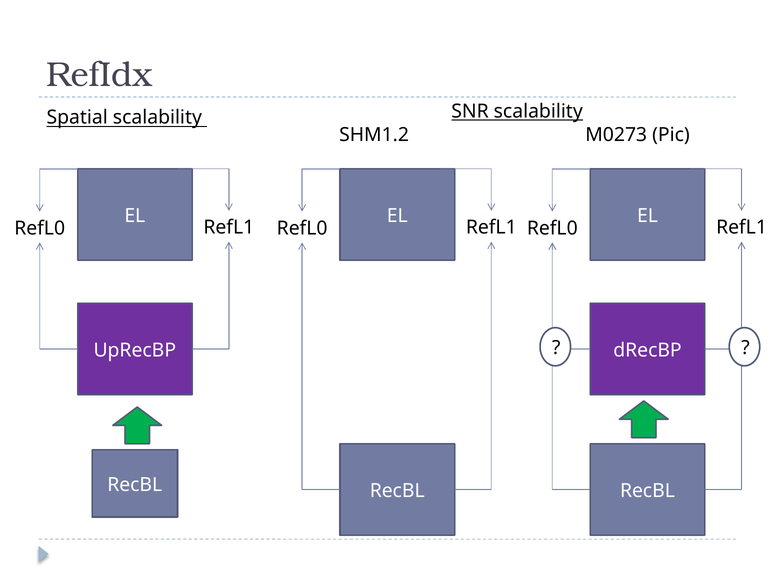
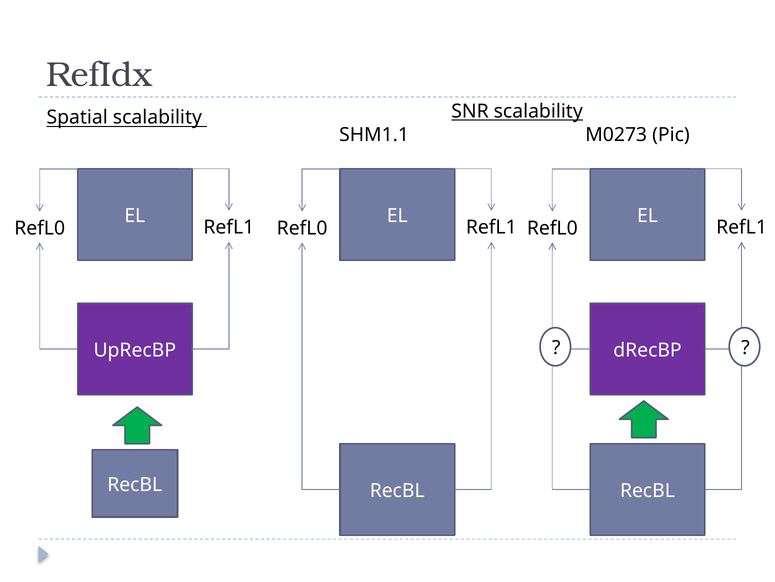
SHM1.2: SHM1.2 -> SHM1.1 (374, 135)
